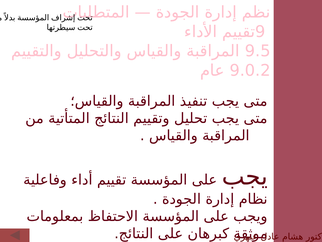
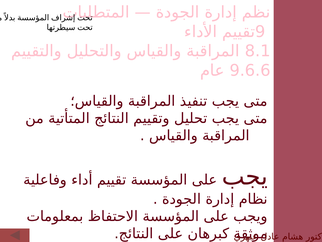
9.5: 9.5 -> 8.1 (258, 51)
9.0.2: 9.0.2 -> 9.6.6 (250, 70)
